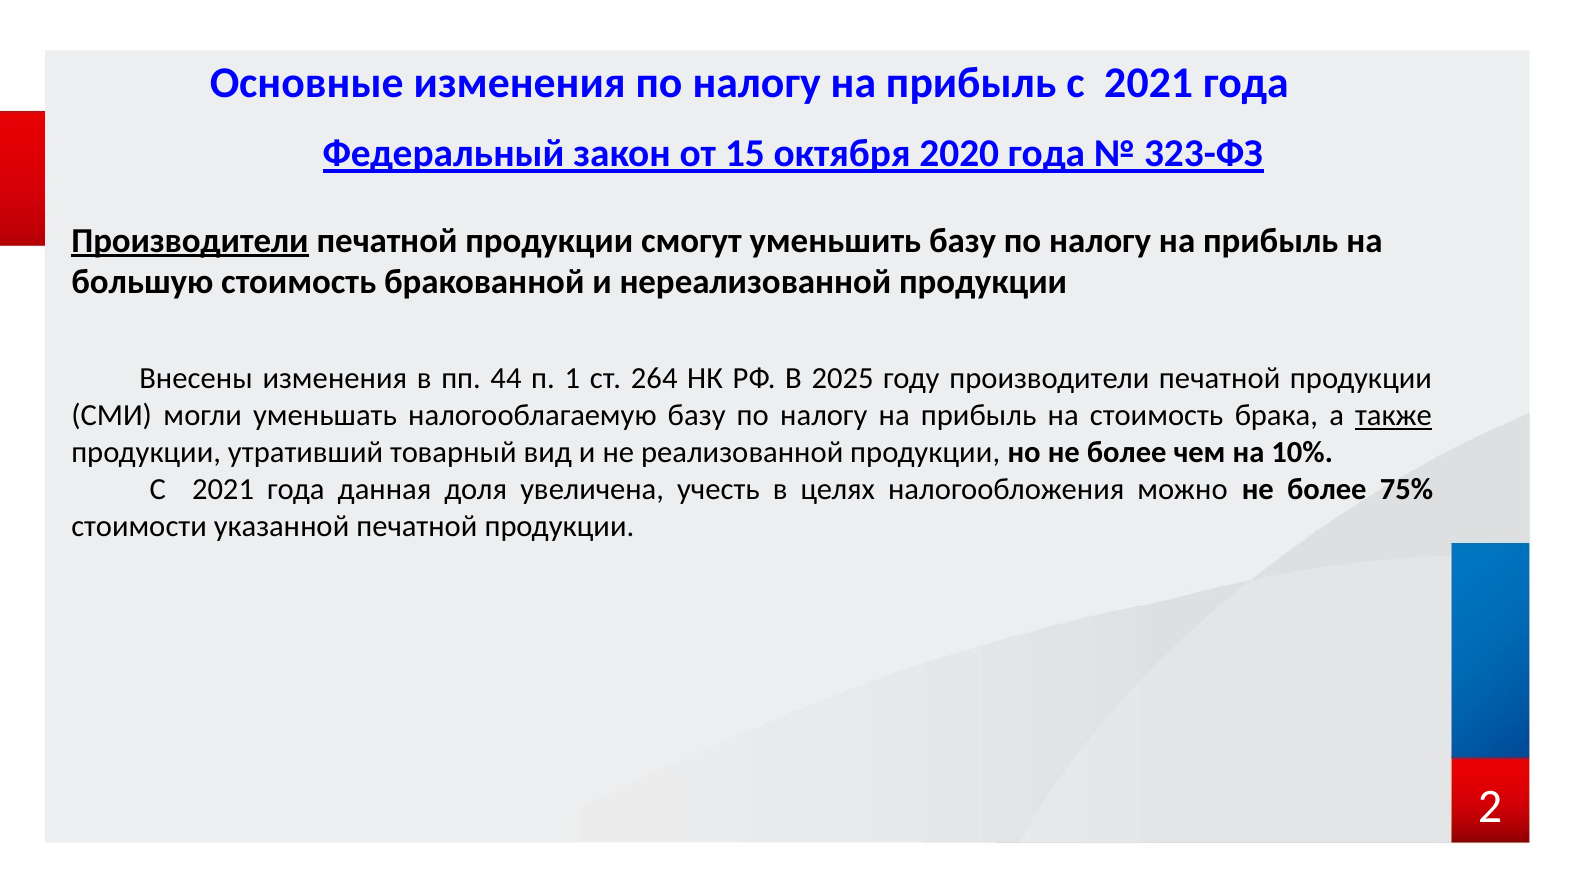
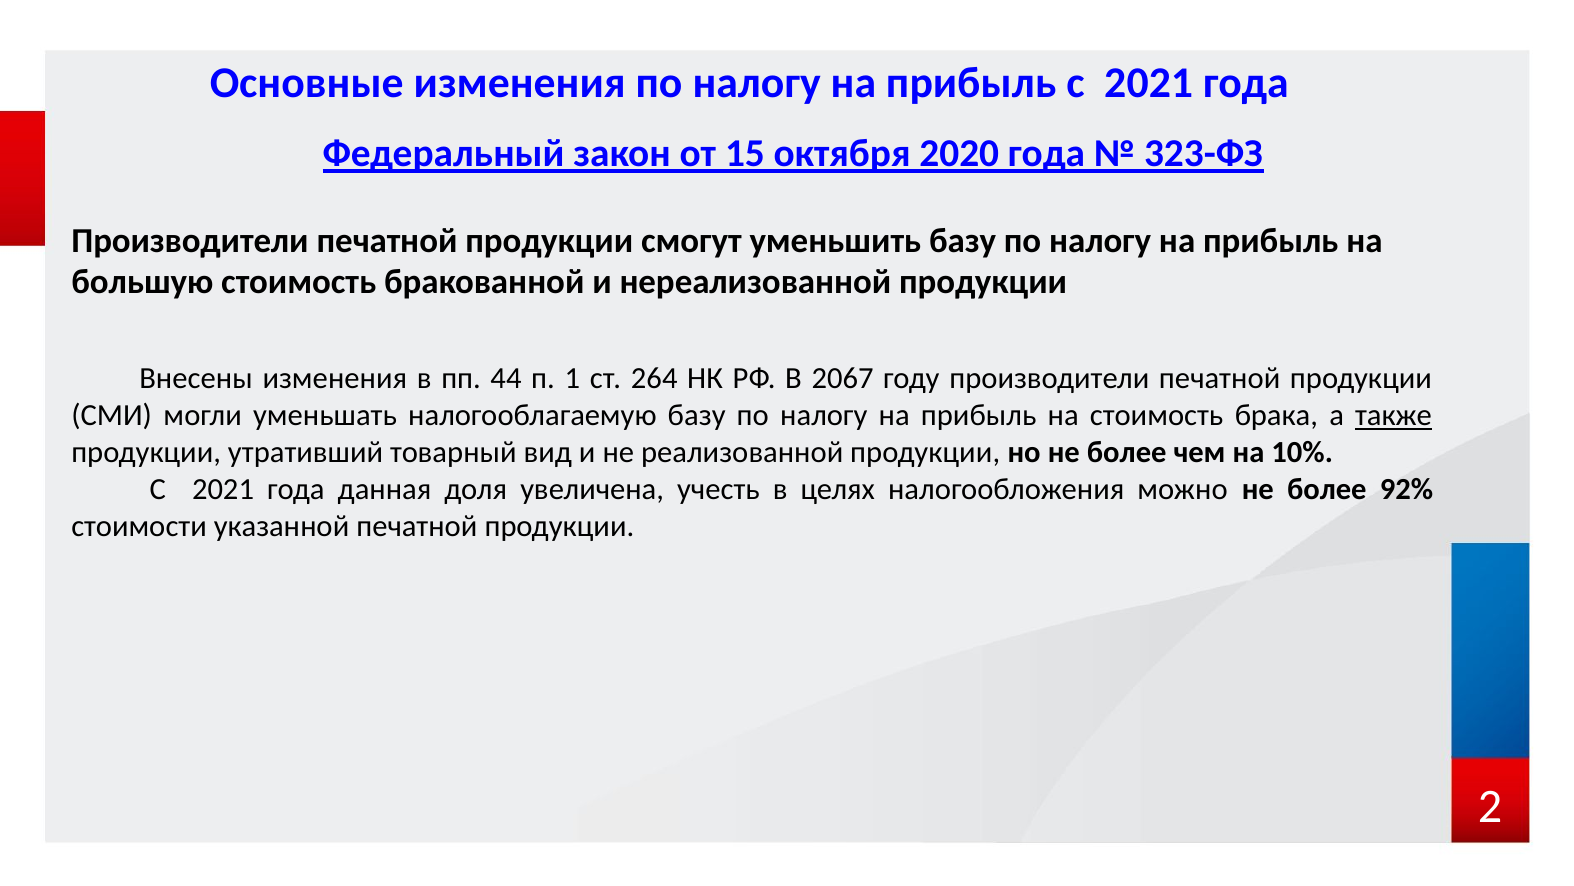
Производители underline: present -> none (190, 240)
2025: 2025 -> 2067 (843, 379)
75%: 75% -> 92% (1406, 489)
